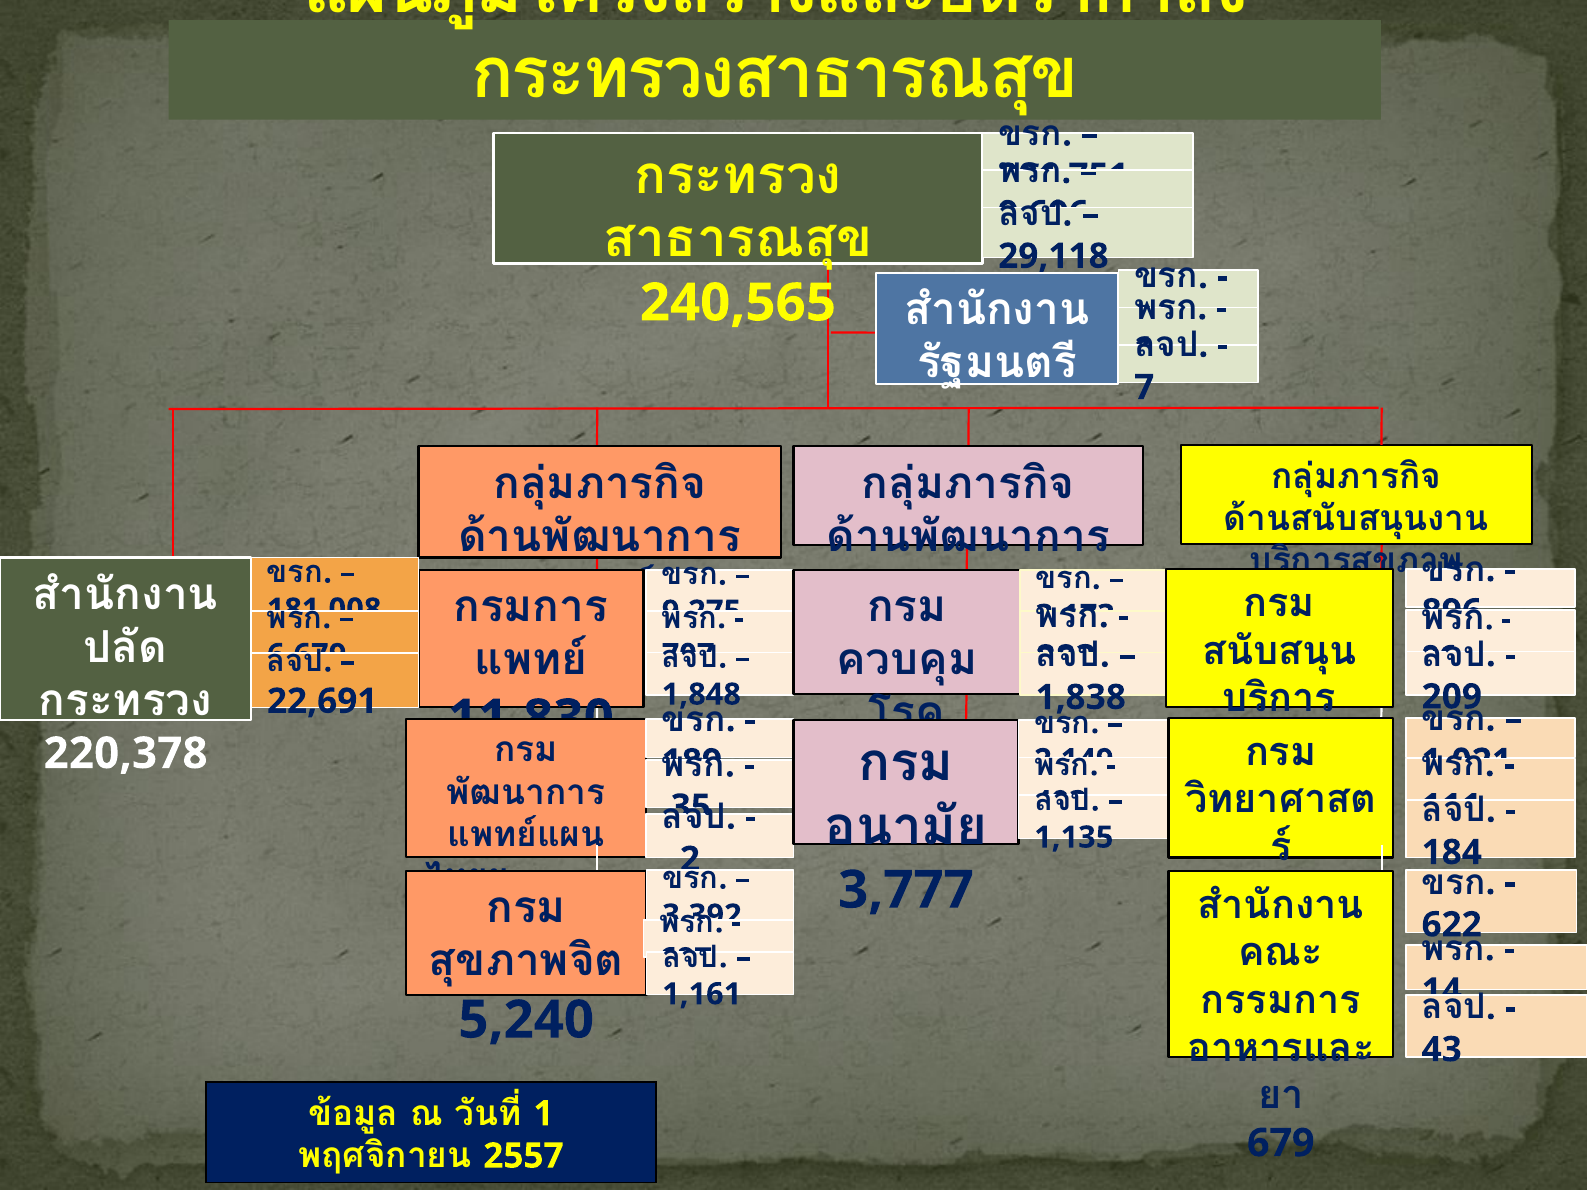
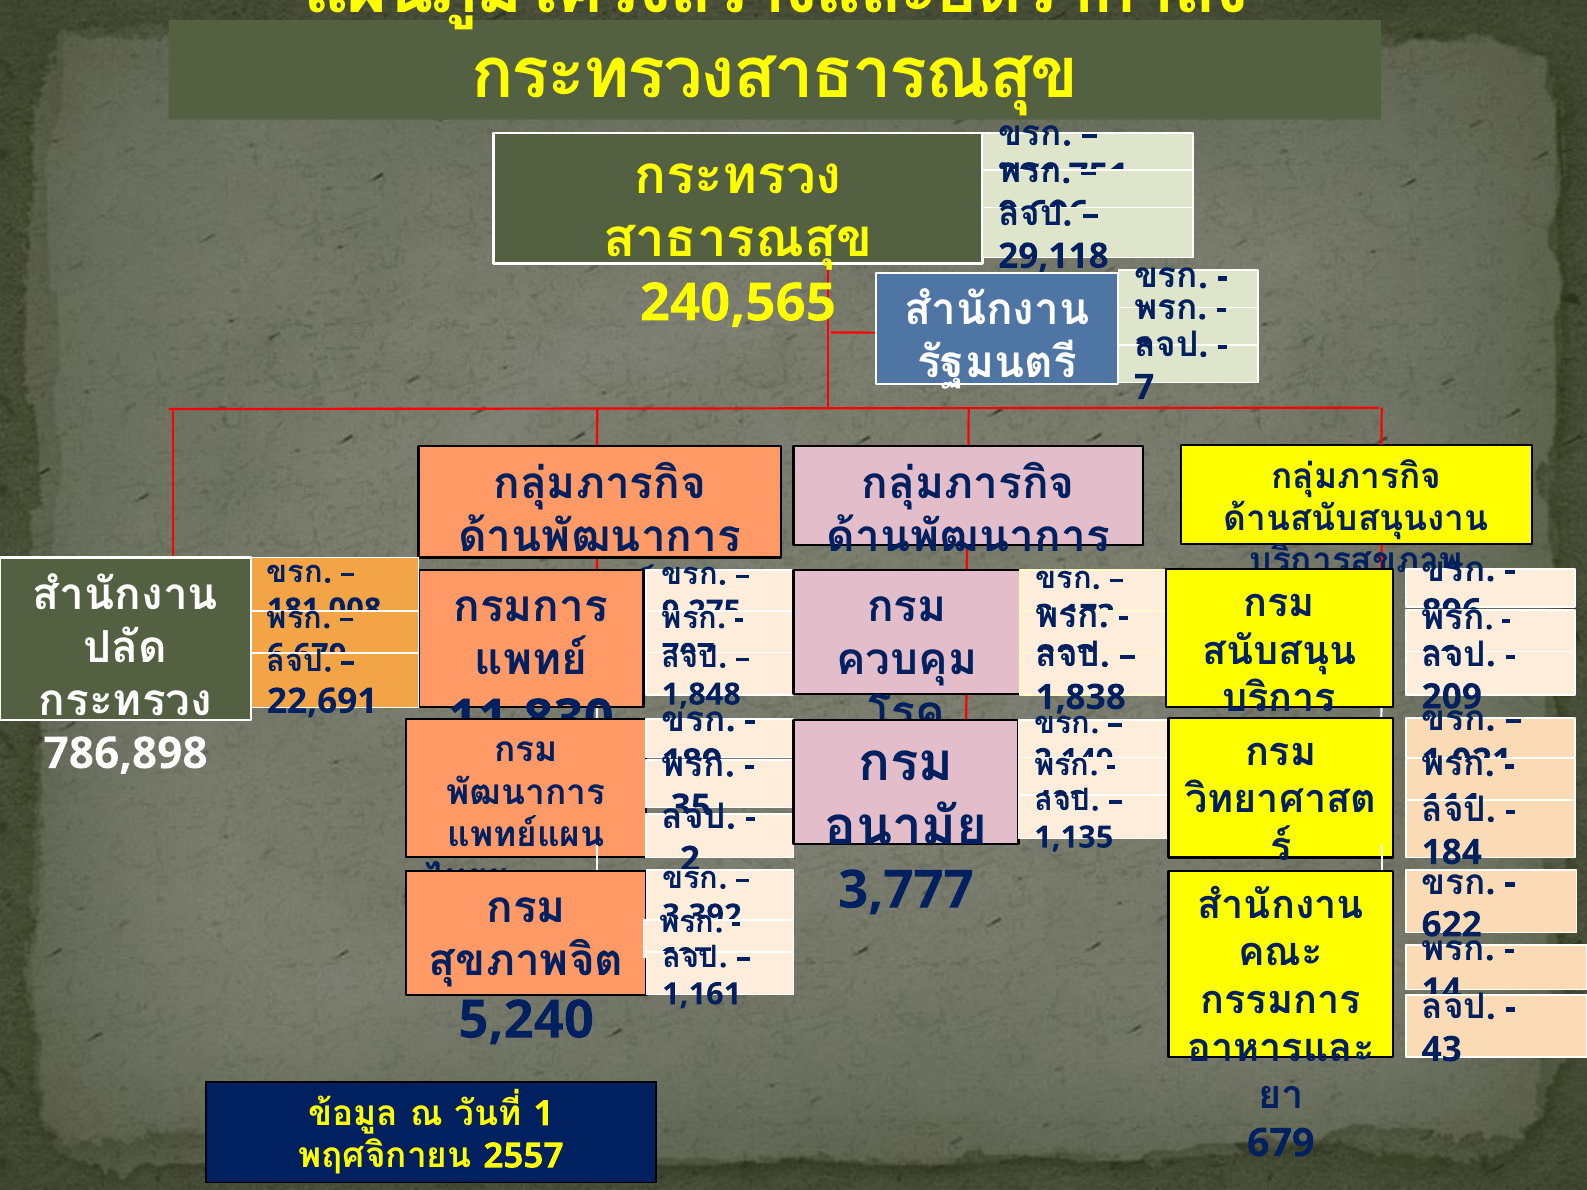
220,378: 220,378 -> 786,898 (126, 754)
